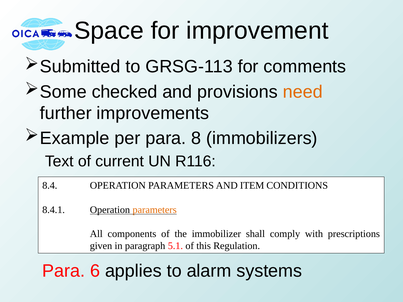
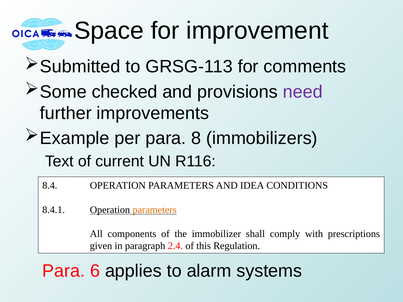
need colour: orange -> purple (303, 92)
ITEM: ITEM -> IDEA (252, 186)
5.1: 5.1 -> 2.4 (175, 246)
